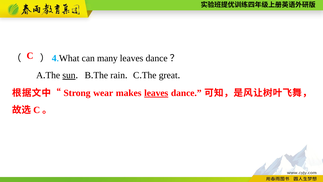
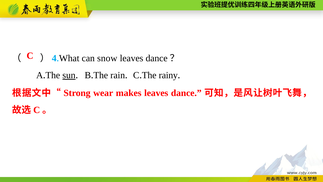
many: many -> snow (107, 58)
great: great -> rainy (168, 75)
leaves underline: present -> none (156, 93)
